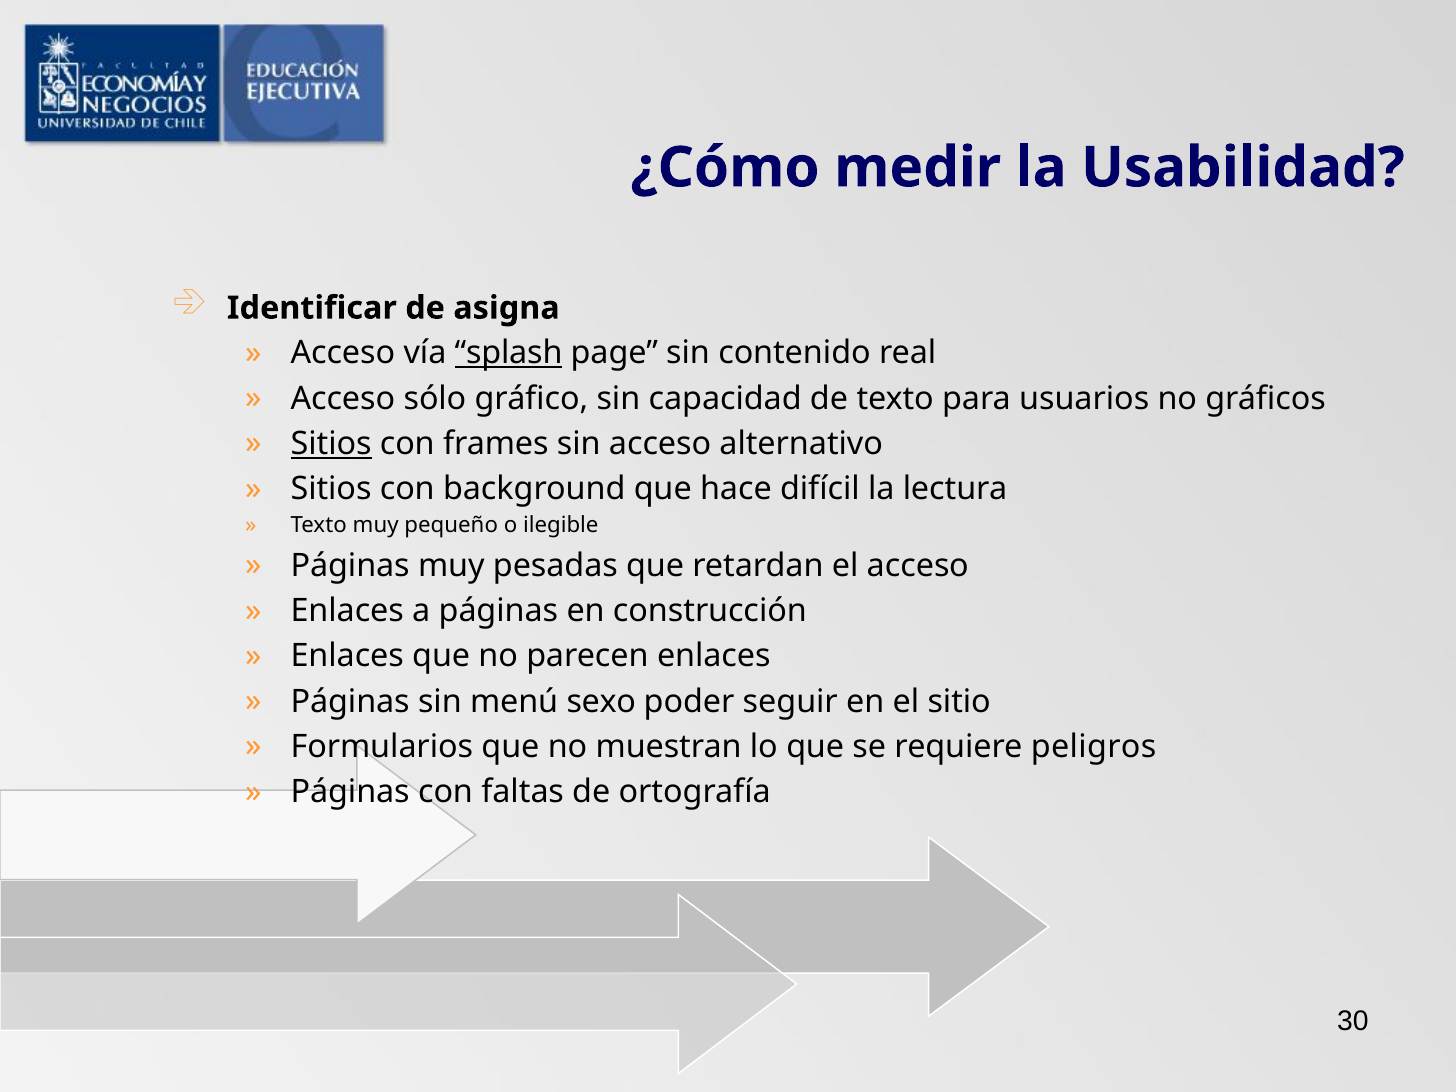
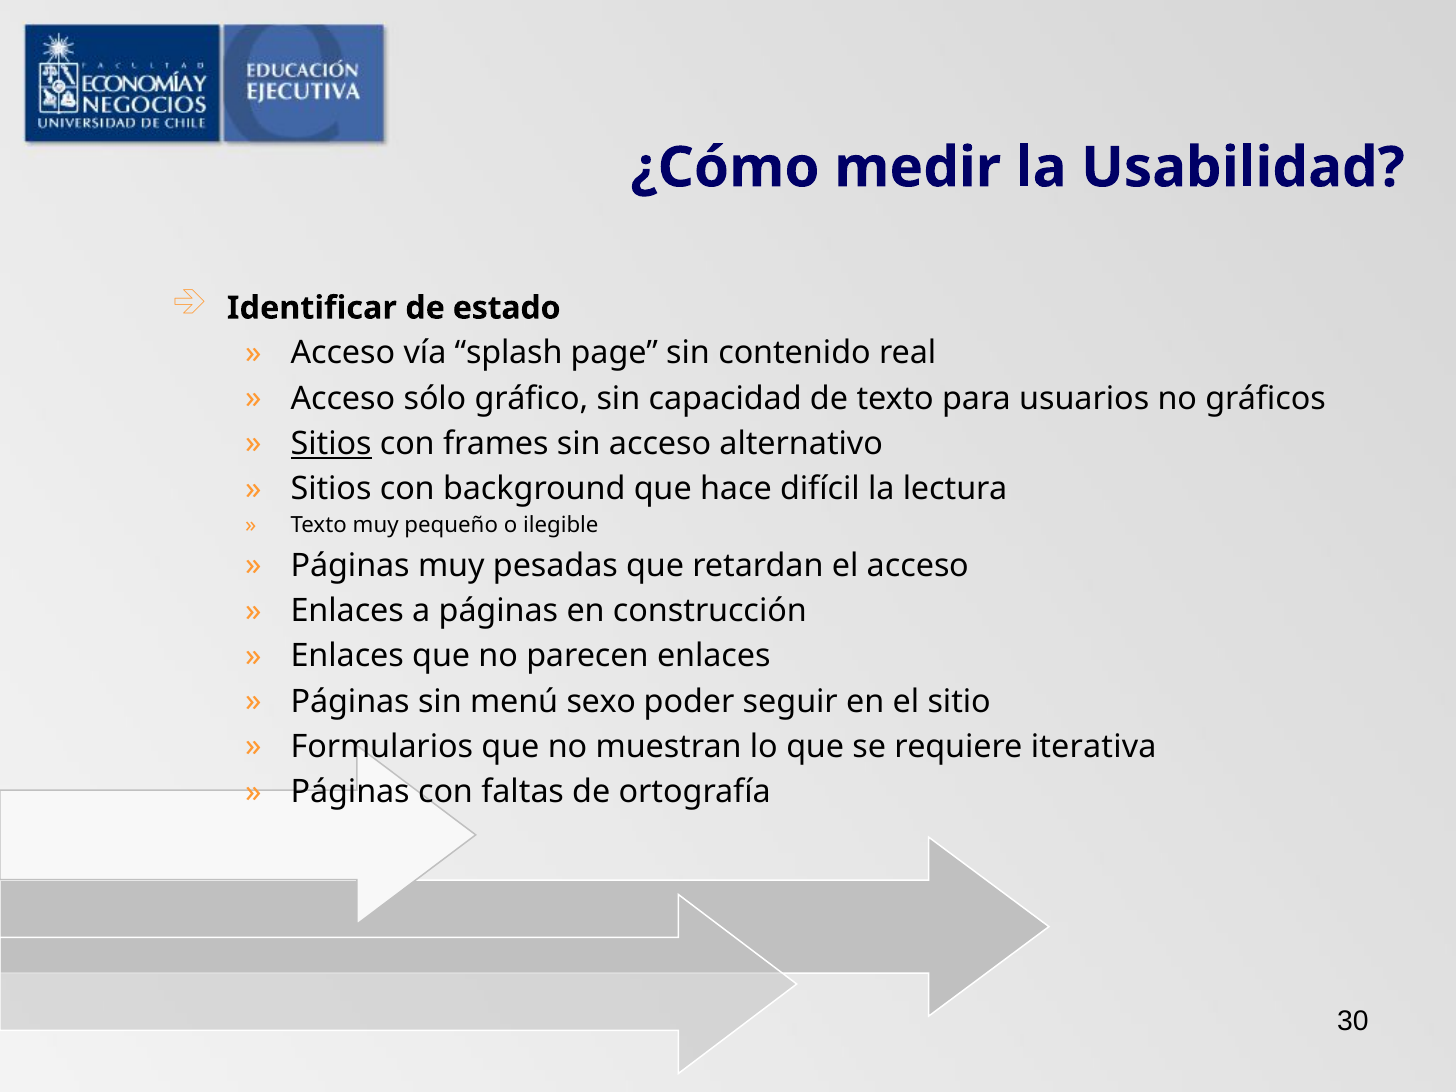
asigna: asigna -> estado (507, 308)
splash underline: present -> none (509, 353)
peligros: peligros -> iterativa (1094, 747)
